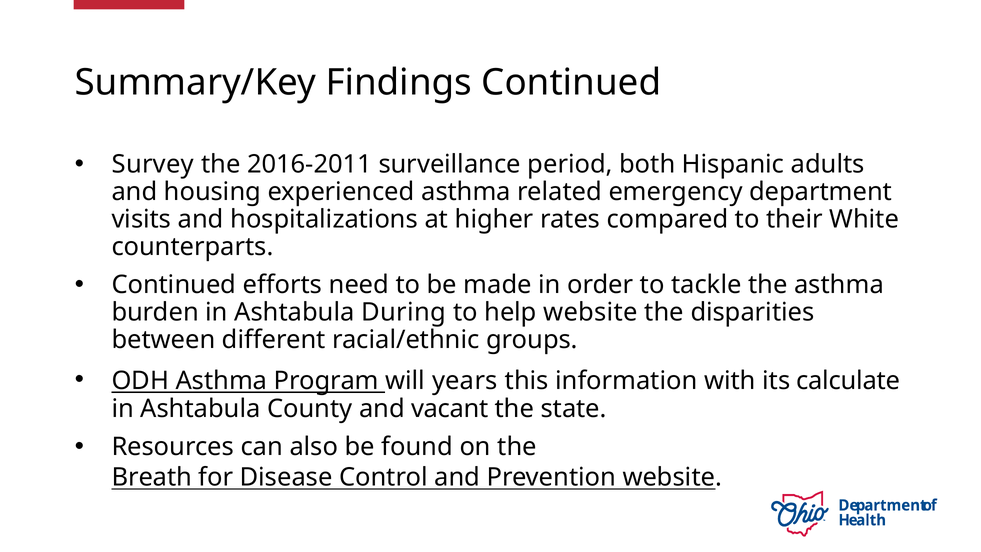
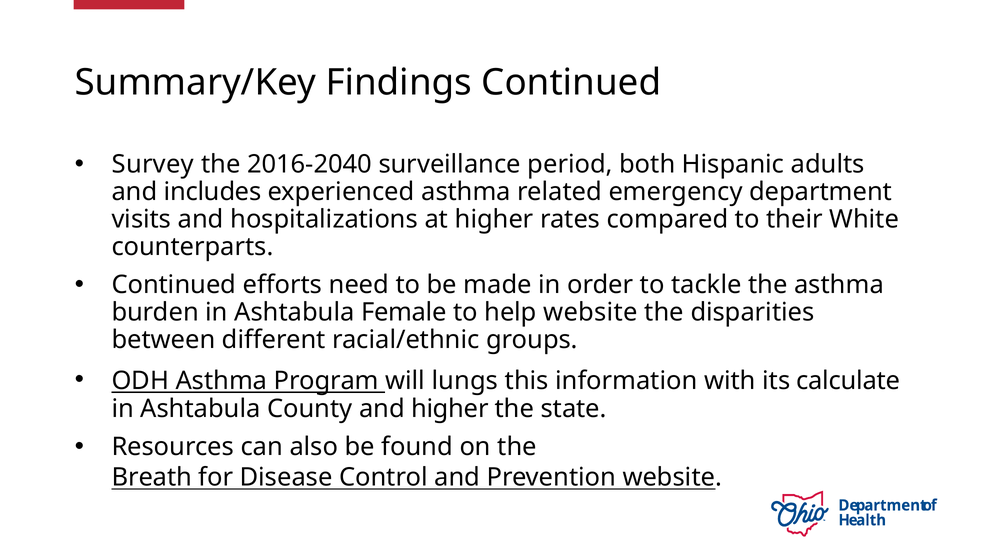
2016-2011: 2016-2011 -> 2016-2040 (310, 164)
housing: housing -> includes (213, 192)
During: During -> Female (404, 312)
years: years -> lungs (465, 381)
and vacant: vacant -> higher (450, 409)
